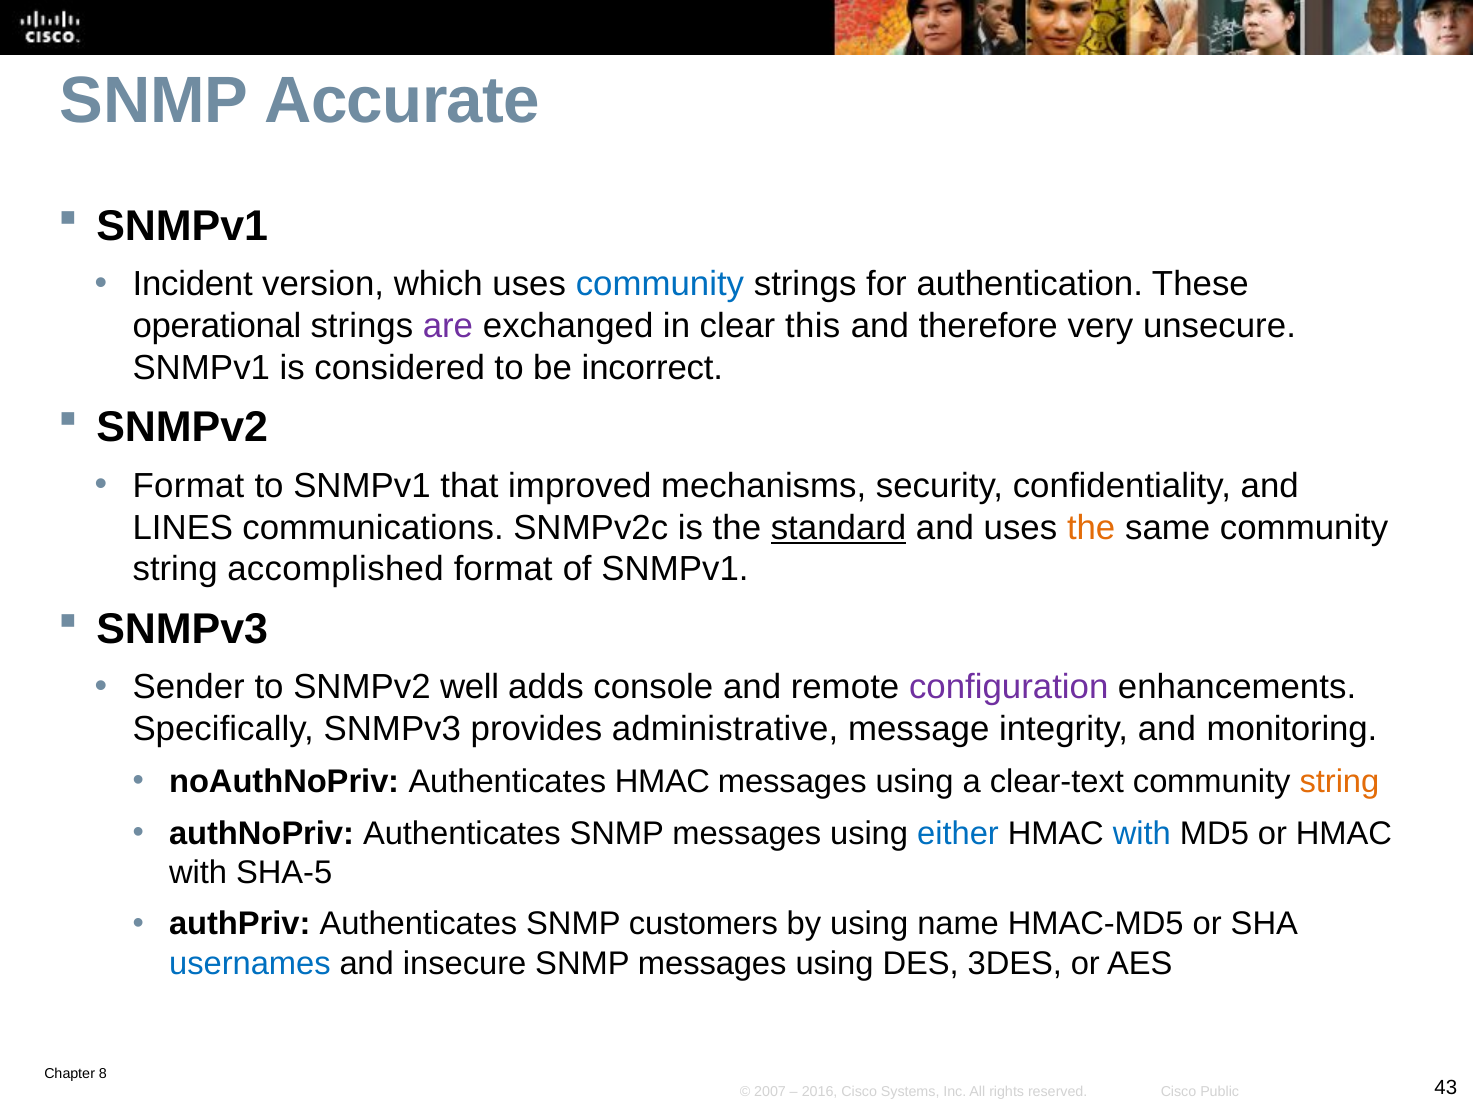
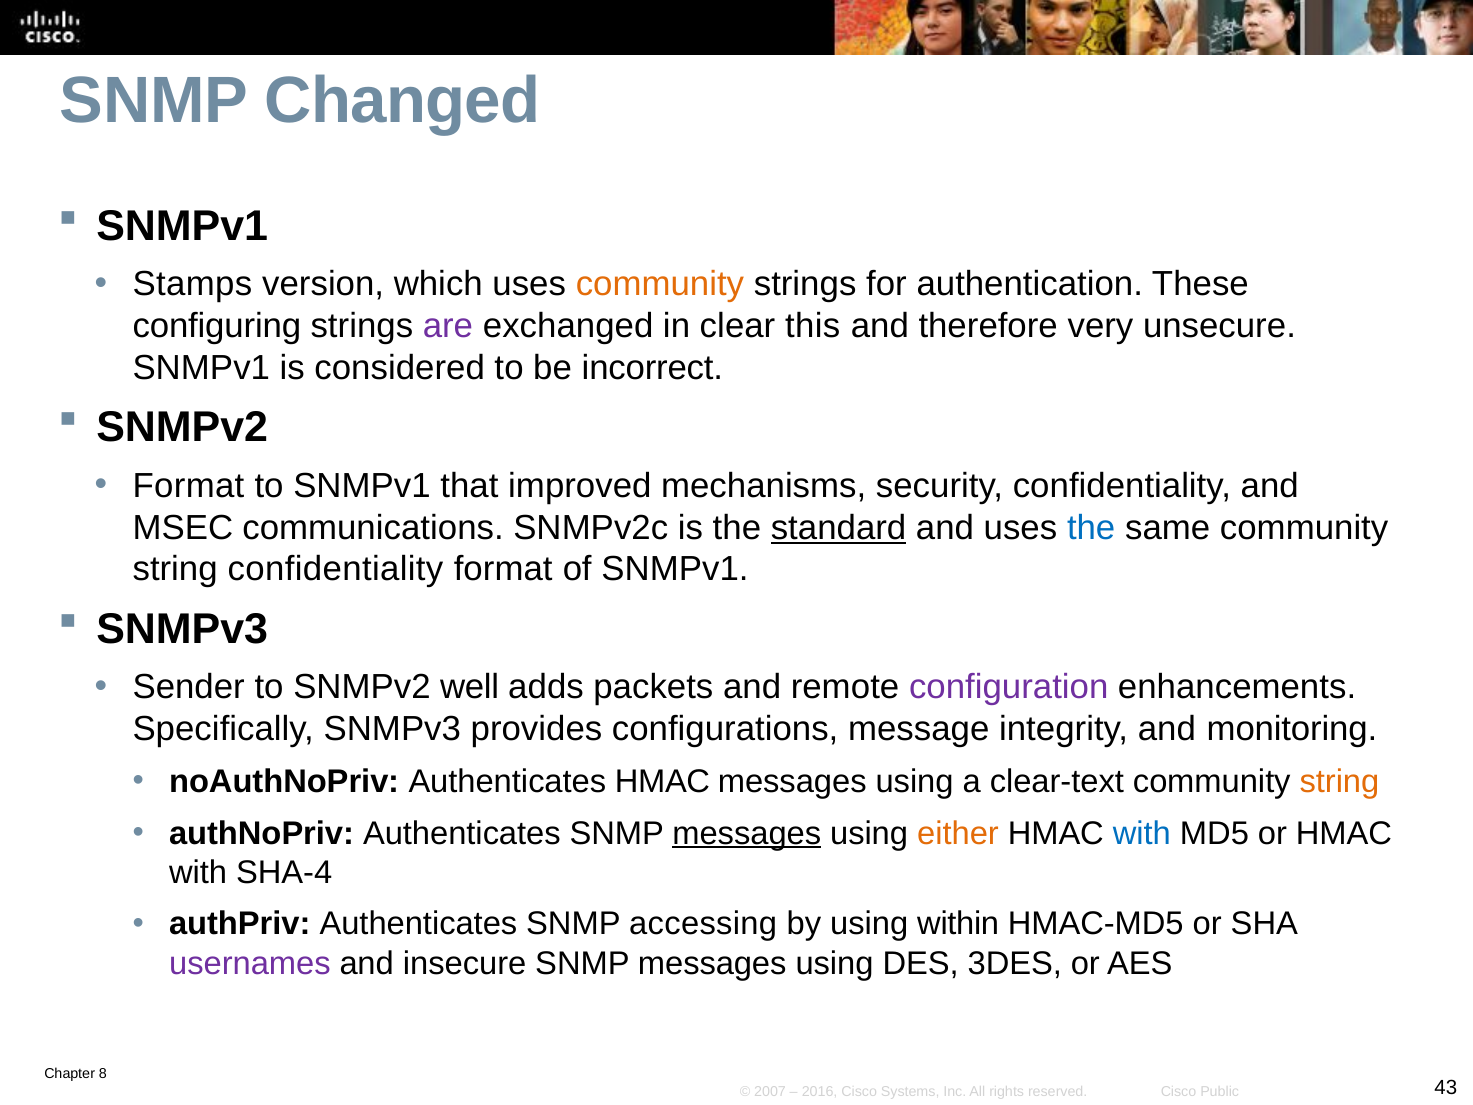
Accurate: Accurate -> Changed (402, 101)
Incident: Incident -> Stamps (192, 284)
community colour: blue -> orange (660, 284)
operational: operational -> configuring (217, 326)
LINES: LINES -> MSEC (183, 528)
the colour: orange -> blue (1091, 528)
string accomplished: accomplished -> confidentiality (336, 569)
console: console -> packets (653, 687)
administrative: administrative -> configurations (725, 729)
messages underline: none -> present (747, 833)
either colour: blue -> orange (958, 833)
SHA-5: SHA-5 -> SHA-4 (284, 872)
customers: customers -> accessing (703, 924)
name: name -> within (958, 924)
usernames colour: blue -> purple (250, 963)
